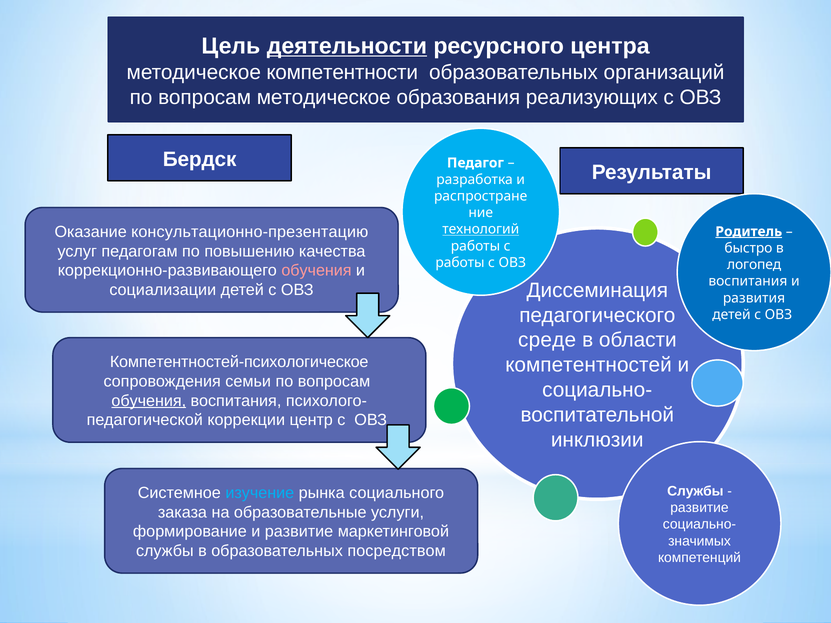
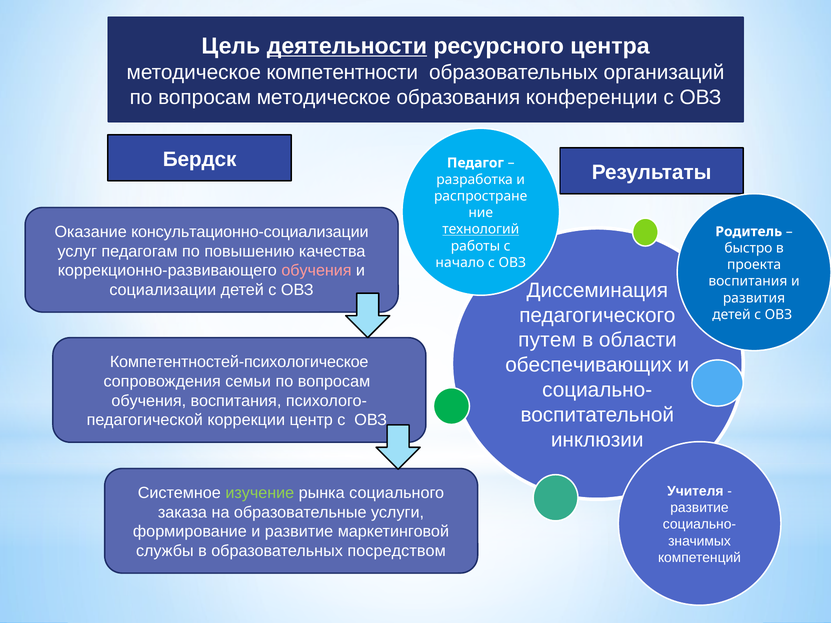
реализующих: реализующих -> конференции (592, 97)
консультационно-презентацию: консультационно-презентацию -> консультационно-социализации (250, 232)
Родитель underline: present -> none (749, 232)
работы: работы -> начало (460, 263)
логопед: логопед -> проекта (754, 265)
среде: среде -> путем (547, 340)
компетентностей: компетентностей -> обеспечивающих (589, 365)
обучения underline: present -> none (149, 401)
Службы: Службы -> Учителя (695, 491)
изучение colour: light blue -> light green (260, 493)
